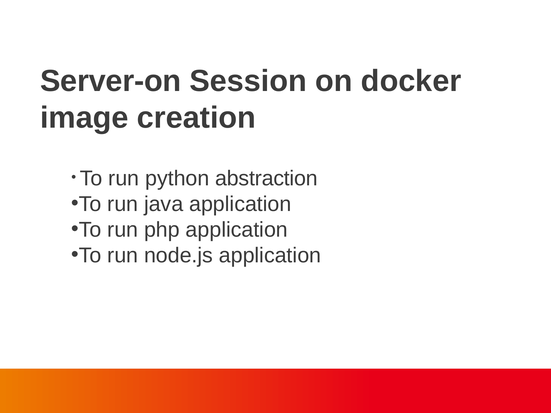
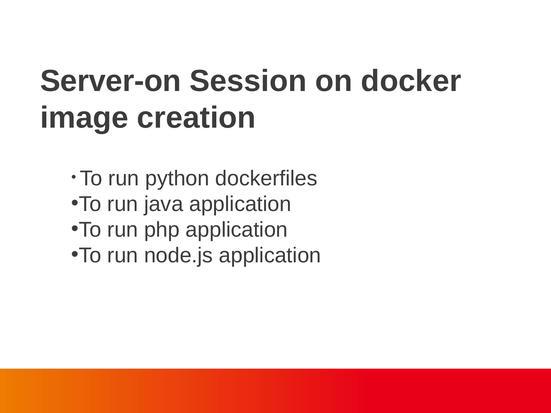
abstraction: abstraction -> dockerfiles (266, 178)
